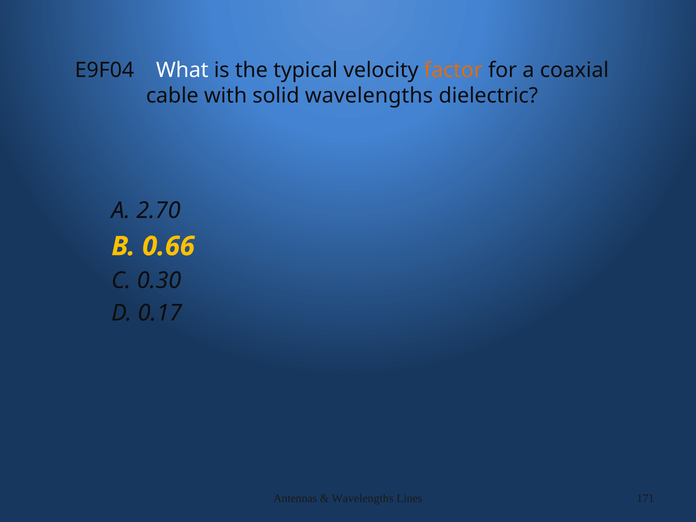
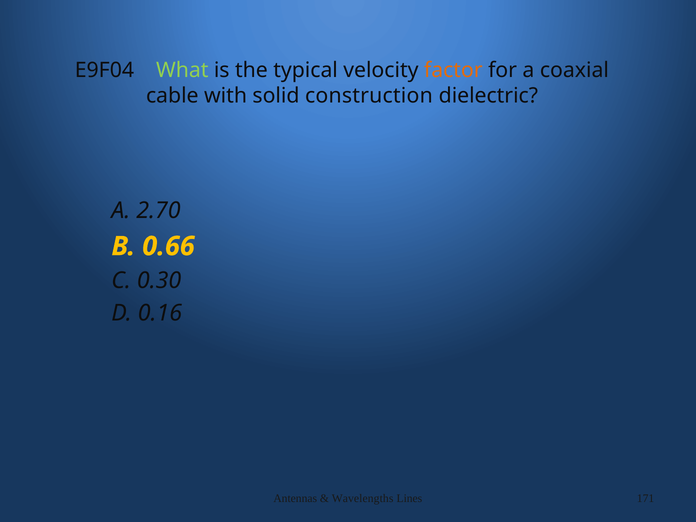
What colour: white -> light green (182, 70)
solid wavelengths: wavelengths -> construction (369, 96)
0.17: 0.17 -> 0.16 (160, 313)
